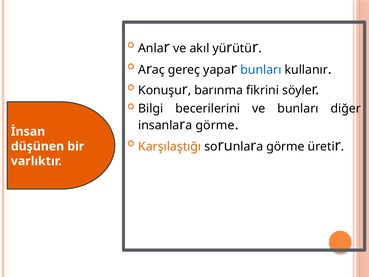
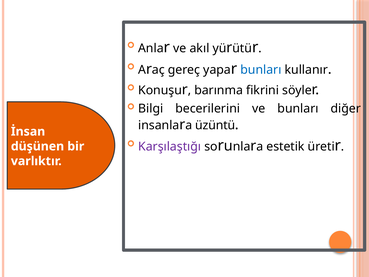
görme: görme -> üzüntü (215, 125)
Karşılaştığı colour: orange -> purple (170, 147)
görme: görme -> estetik (285, 147)
